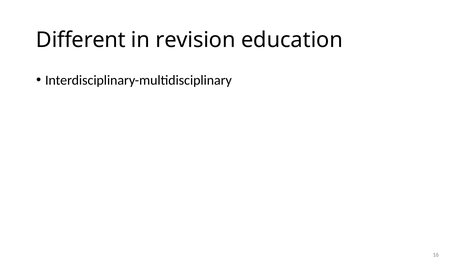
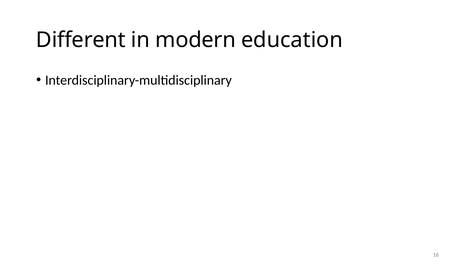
revision: revision -> modern (196, 40)
